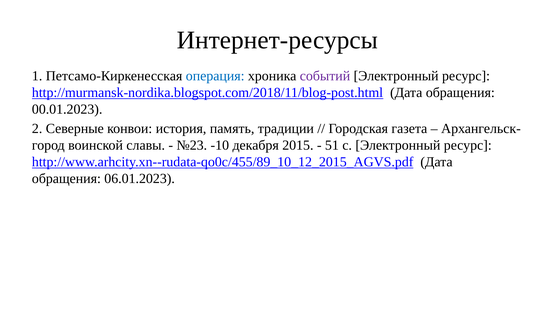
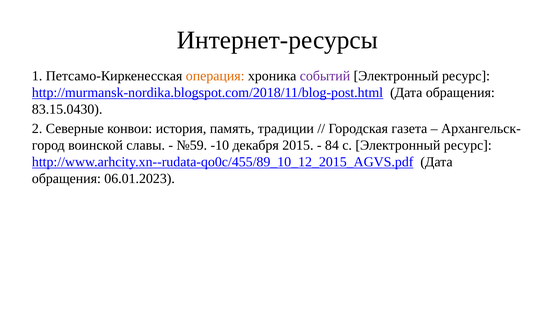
операция colour: blue -> orange (215, 76)
00.01.2023: 00.01.2023 -> 83.15.0430 (67, 109)
№23: №23 -> №59 (192, 145)
51: 51 -> 84 (332, 145)
